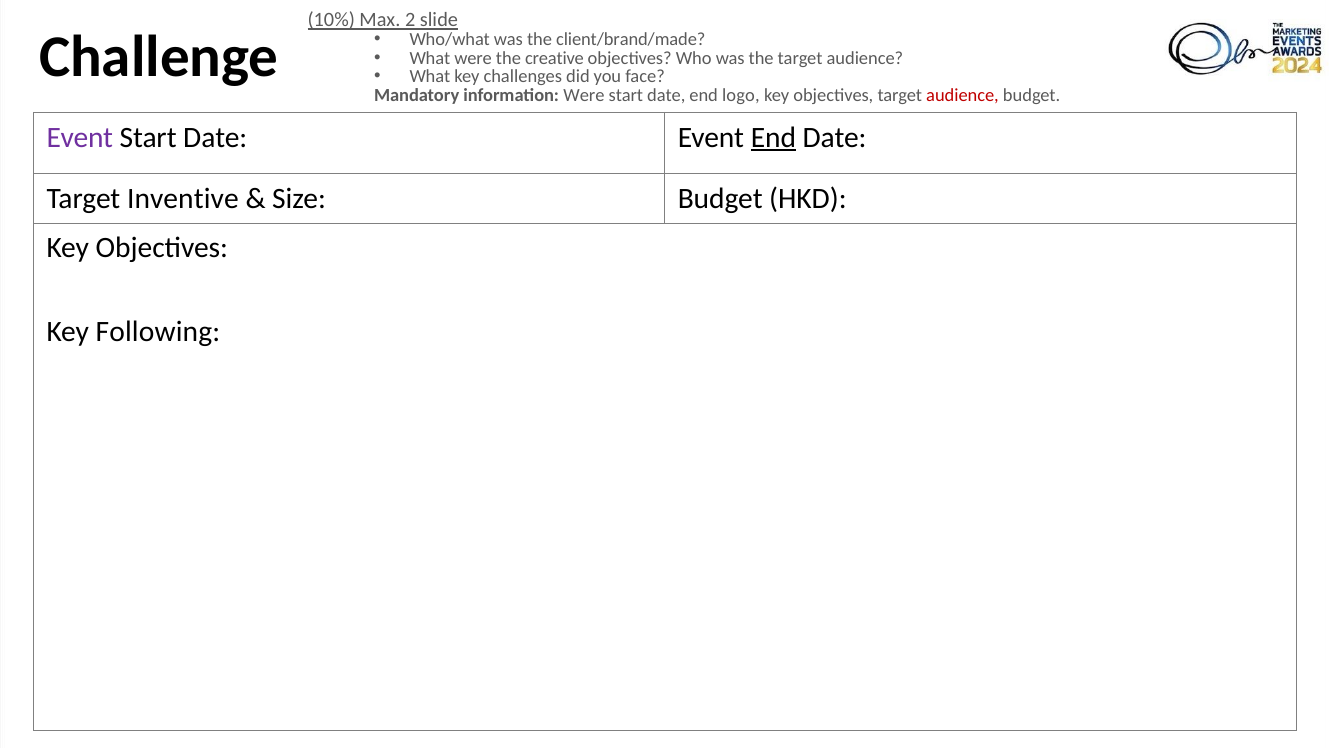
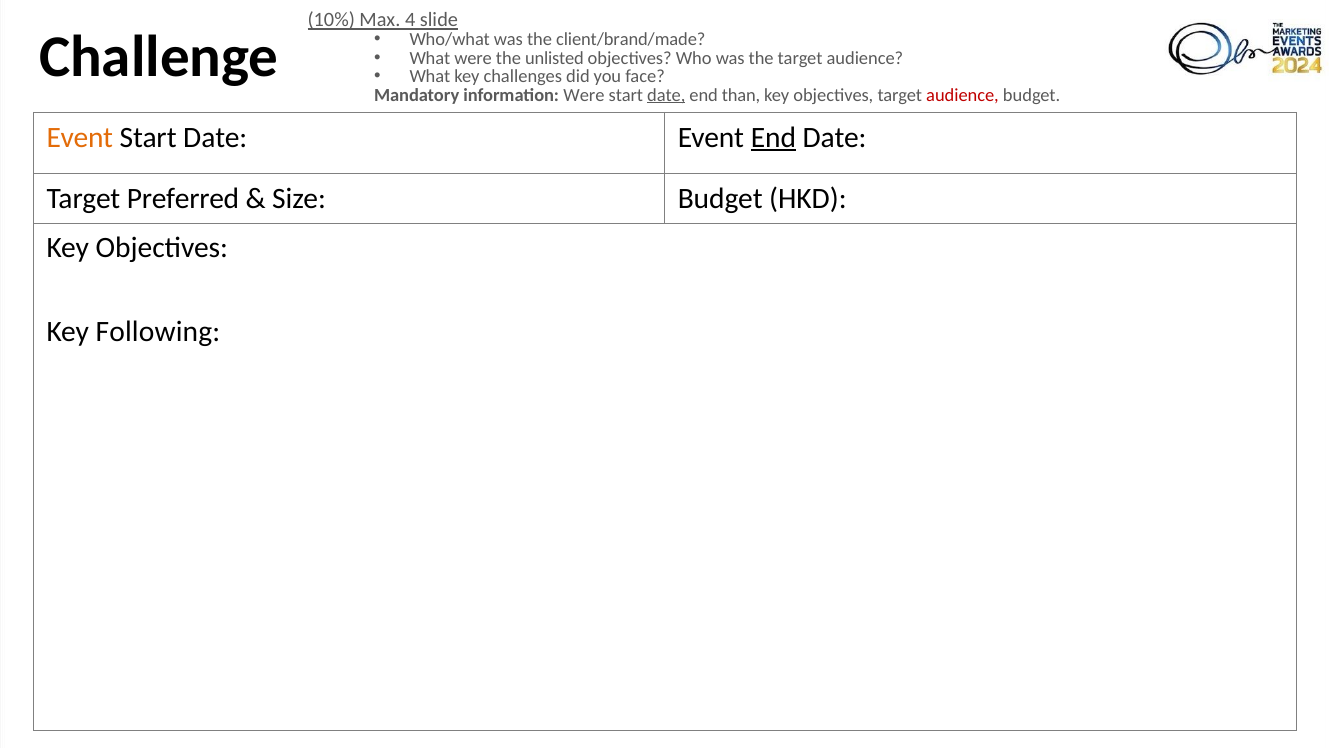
2: 2 -> 4 (410, 20)
creative: creative -> unlisted (554, 58)
date underline: none -> present (666, 95)
logo: logo -> than (741, 95)
Event colour: purple -> orange (80, 137)
Inventive: Inventive -> Preferred (183, 198)
